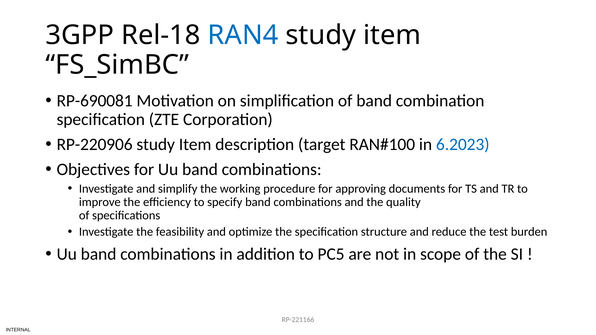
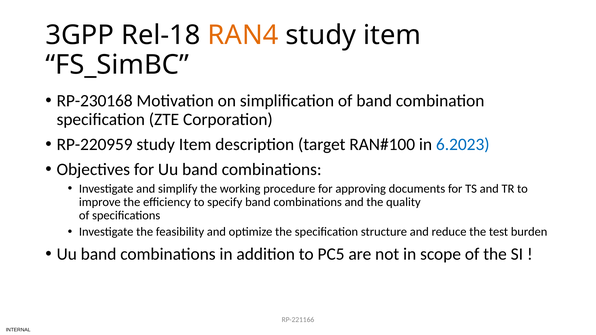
RAN4 colour: blue -> orange (243, 35)
RP-690081: RP-690081 -> RP-230168 (95, 101)
RP-220906: RP-220906 -> RP-220959 (95, 145)
